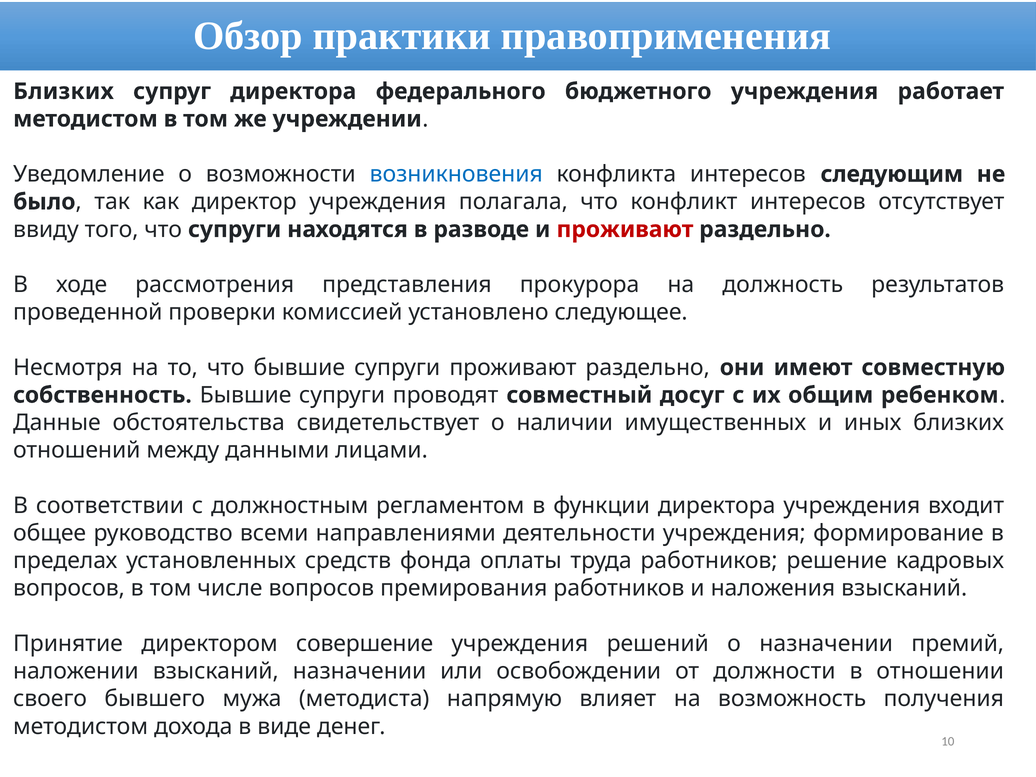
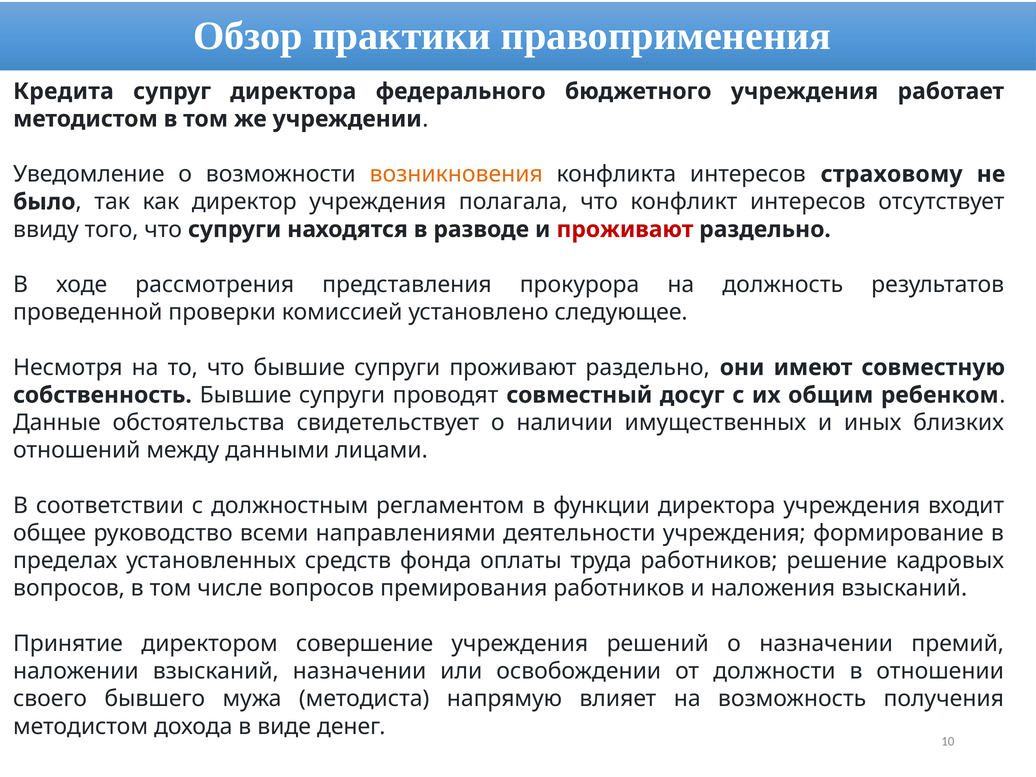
Близких: Близких -> Кредита (63, 91)
возникновения colour: blue -> orange (456, 174)
следующим: следующим -> страховому (892, 174)
